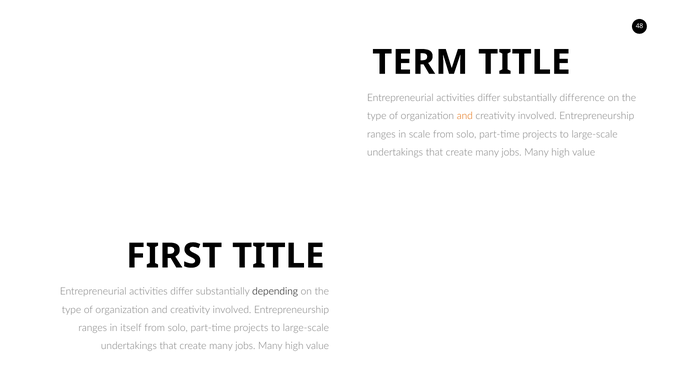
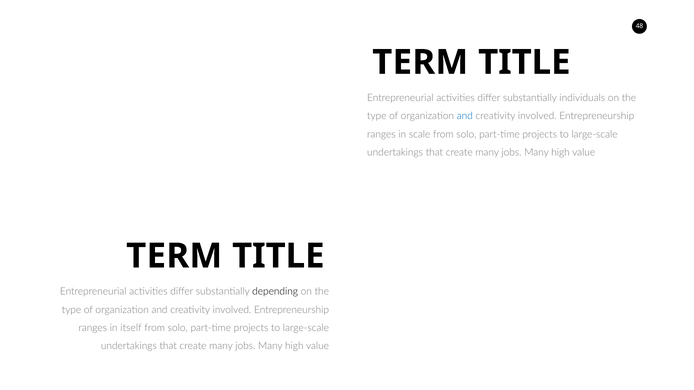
difference: difference -> individuals (582, 98)
and colour: orange -> blue (465, 116)
FIRST: FIRST -> TERM (174, 256)
